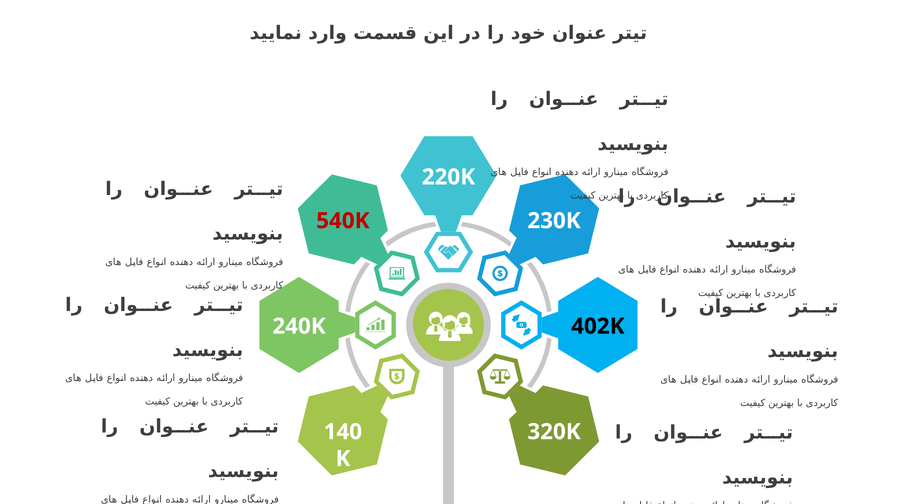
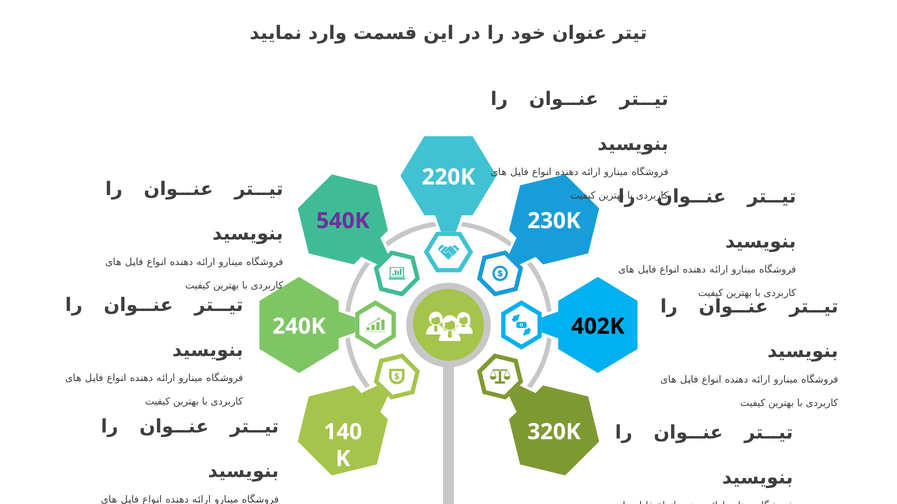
540K colour: red -> purple (343, 221)
